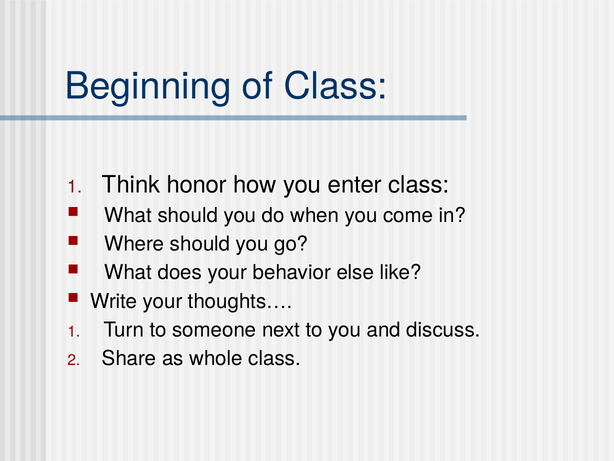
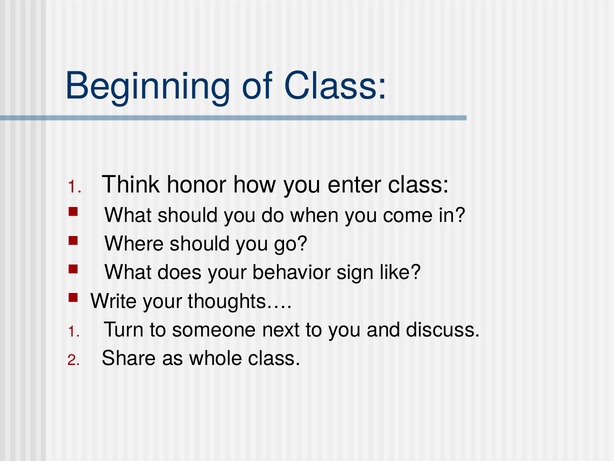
else: else -> sign (355, 272)
